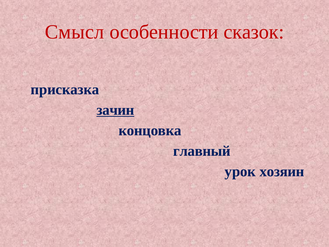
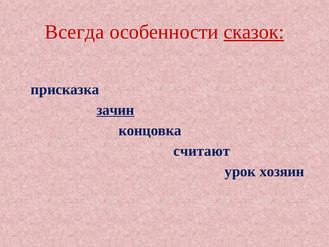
Смысл: Смысл -> Всегда (74, 32)
сказок underline: none -> present (254, 32)
главный: главный -> считают (202, 151)
